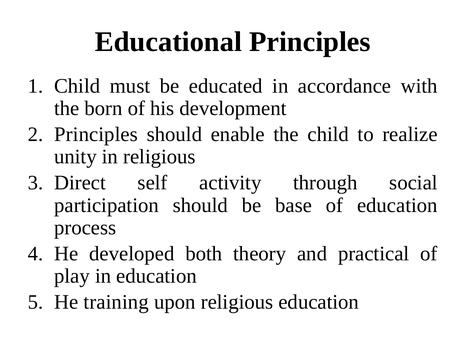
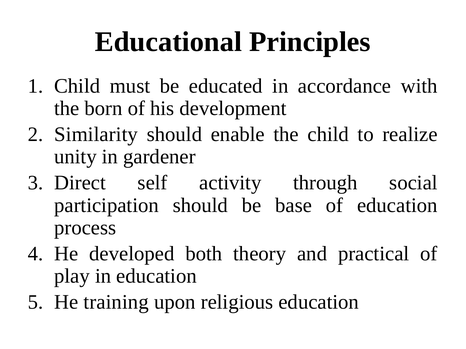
Principles: Principles -> Similarity (96, 135)
in religious: religious -> gardener (159, 157)
